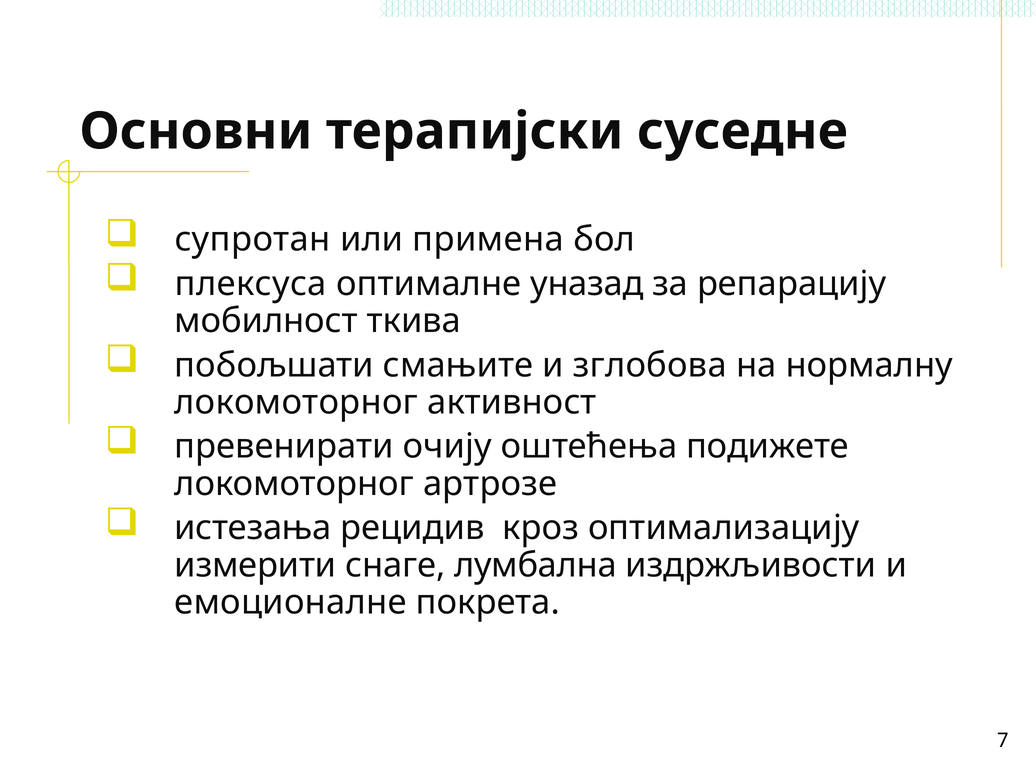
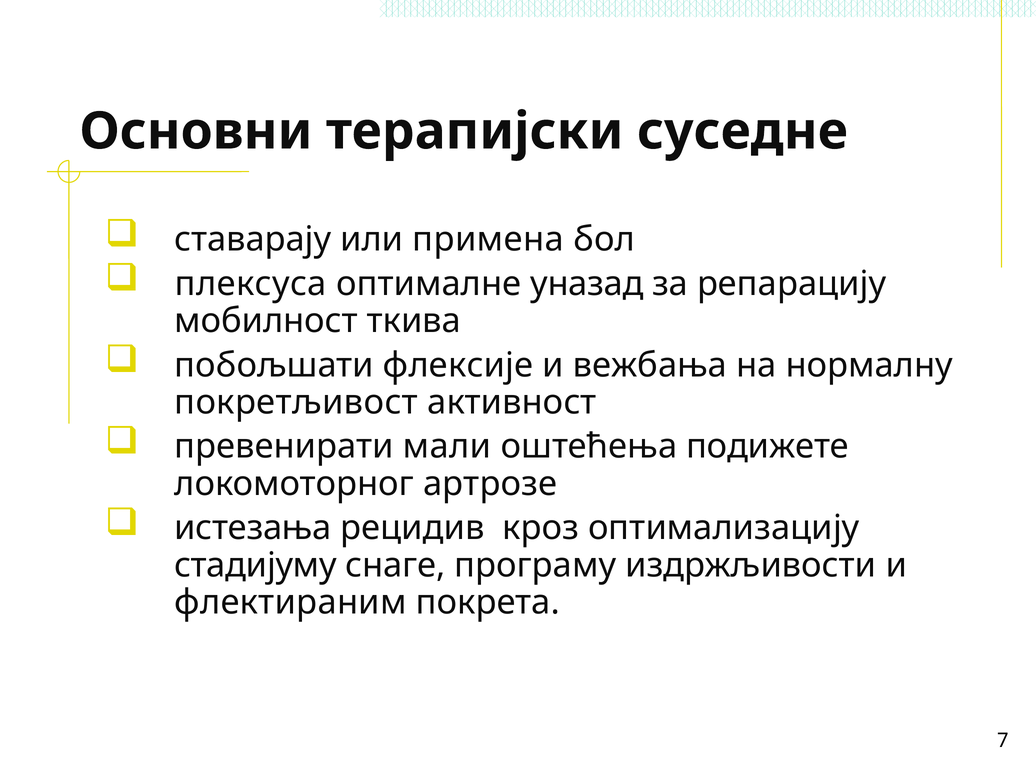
супротан: супротан -> ставарају (253, 239)
смањите: смањите -> флексије (458, 365)
зглобова: зглобова -> вежбања (650, 365)
локомоторног: локомоторног -> покретљивост (296, 402)
очију: очију -> мали (447, 447)
измерити: измерити -> стадијуму (255, 565)
лумбална: лумбална -> програму (535, 565)
емоционалне: емоционалне -> флектираним (291, 603)
